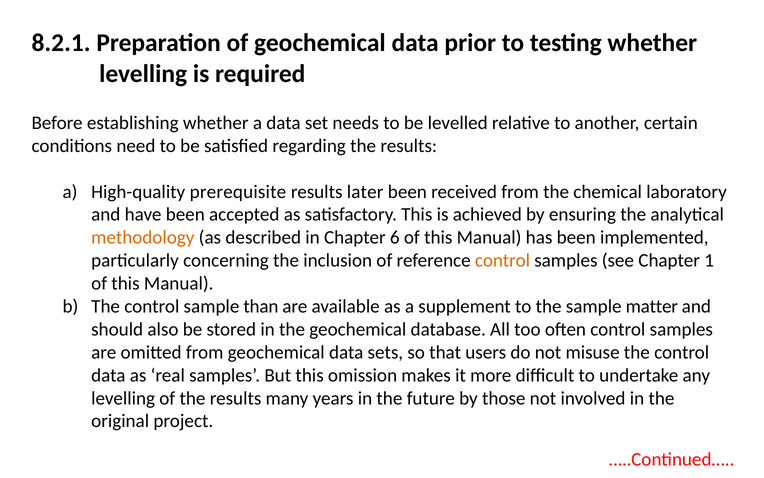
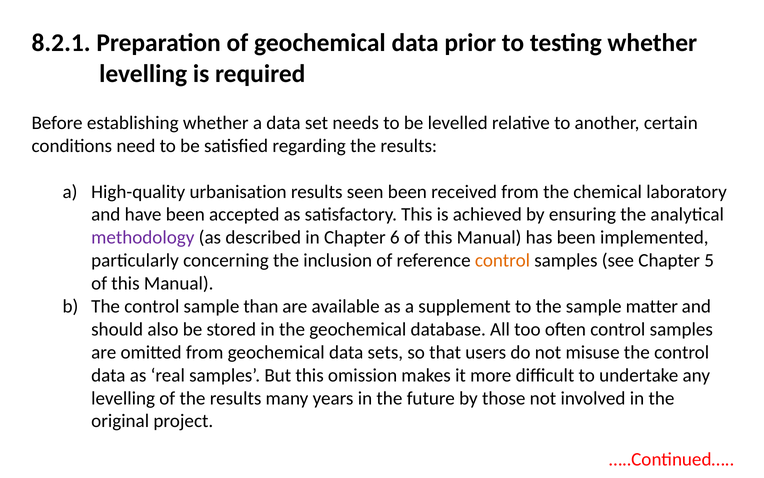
prerequisite: prerequisite -> urbanisation (238, 191)
later: later -> seen (365, 191)
methodology colour: orange -> purple (143, 237)
1: 1 -> 5 (709, 260)
